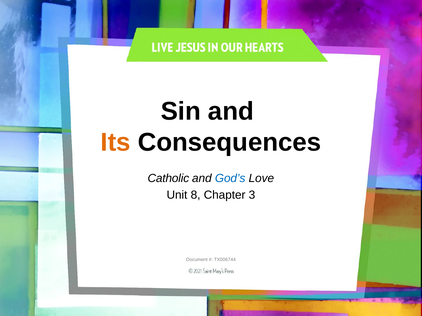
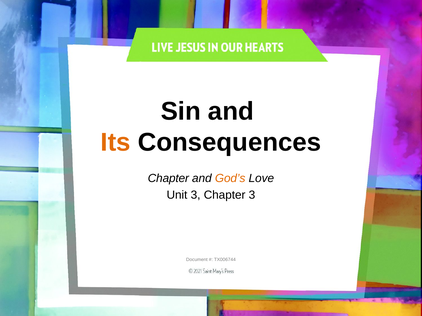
Catholic: Catholic -> Chapter (168, 179)
God’s colour: blue -> orange (230, 179)
Unit 8: 8 -> 3 (196, 195)
